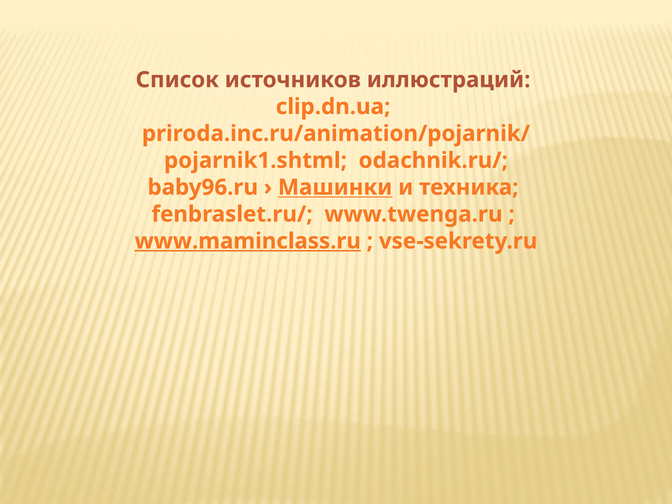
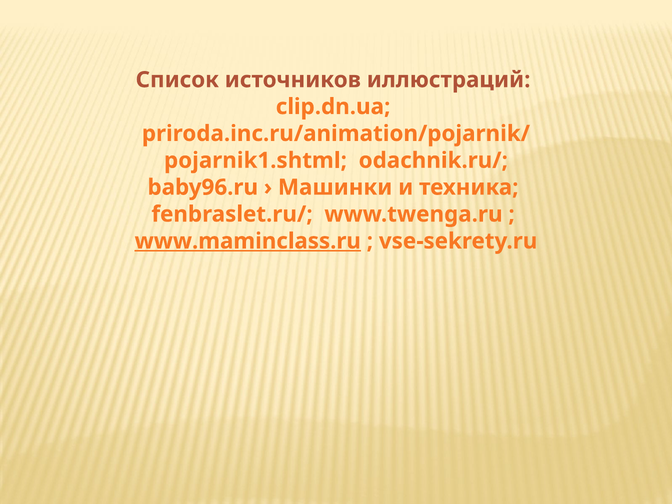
Машинки underline: present -> none (335, 187)
